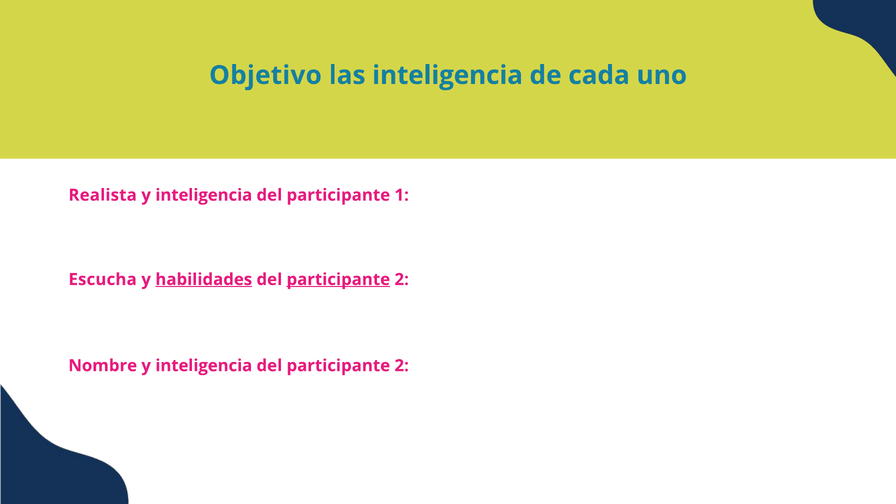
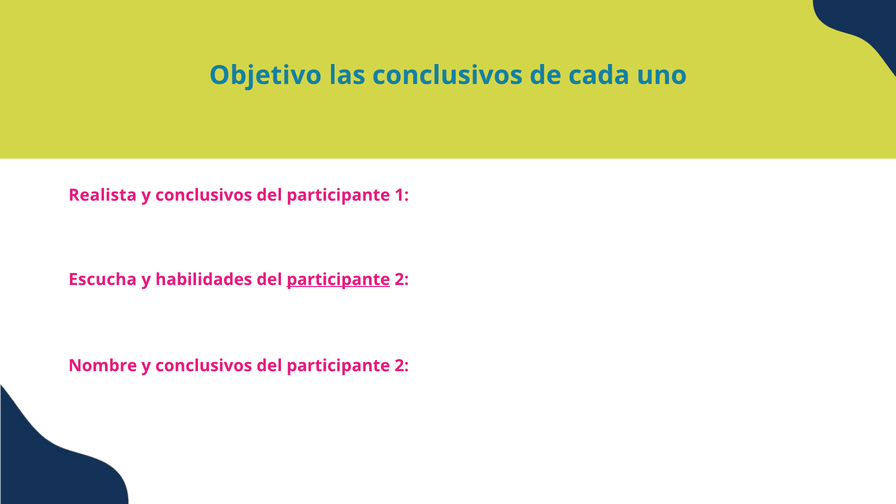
las inteligencia: inteligencia -> conclusivos (447, 75)
inteligencia: inteligencia -> conclusivos (204, 195)
habilidades underline: present -> none (204, 279)
Nombre y inteligencia: inteligencia -> conclusivos (204, 366)
